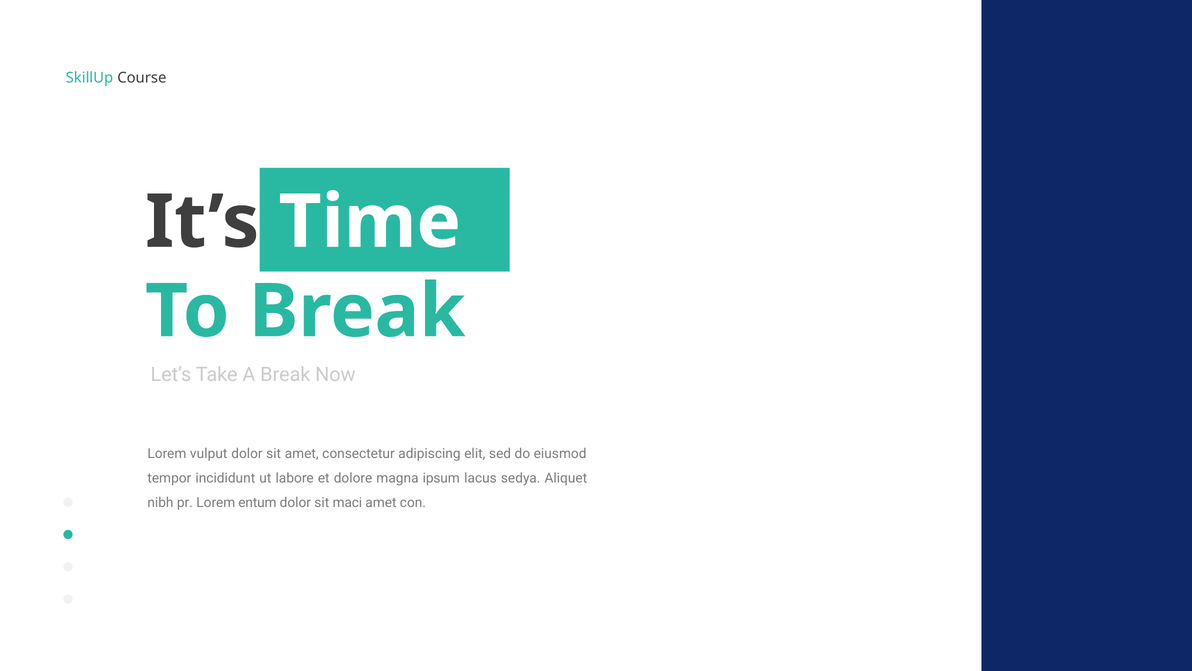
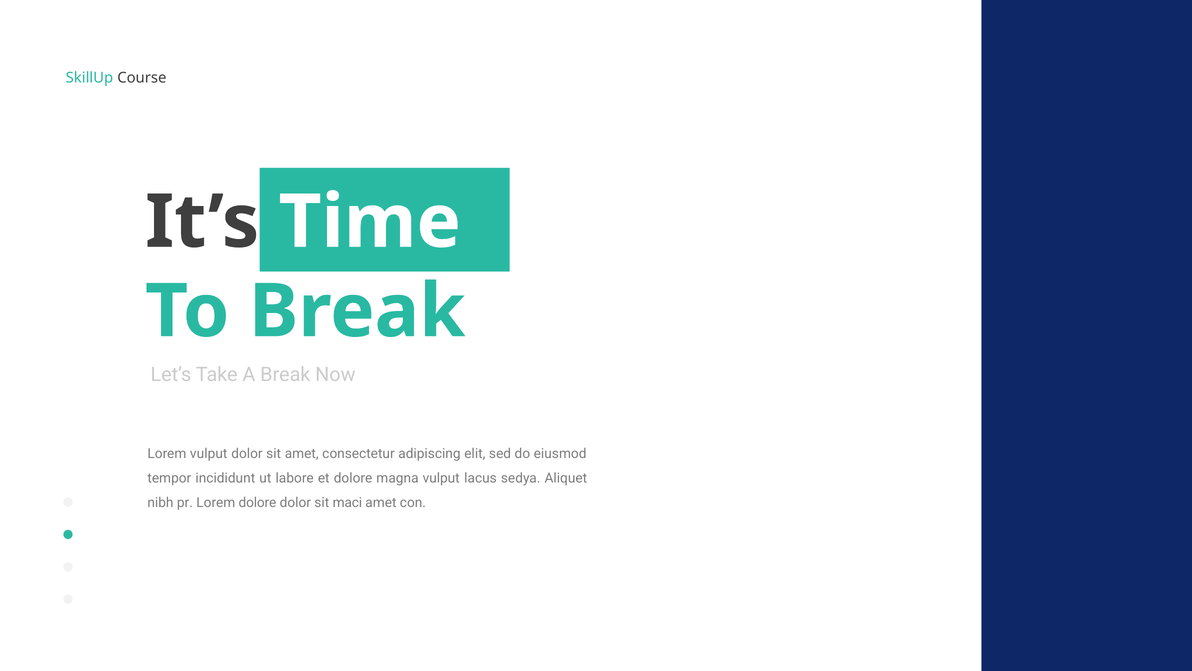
magna ipsum: ipsum -> vulput (441, 478)
Lorem entum: entum -> dolore (257, 502)
